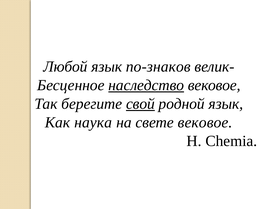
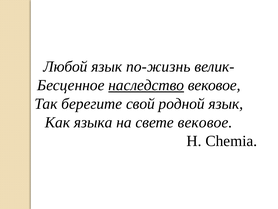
по-знаков: по-знаков -> по-жизнь (158, 66)
свой underline: present -> none (140, 104)
наука: наука -> языка (93, 122)
